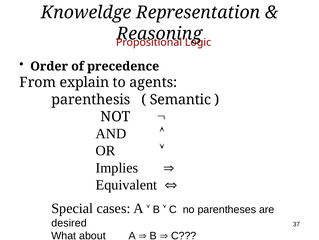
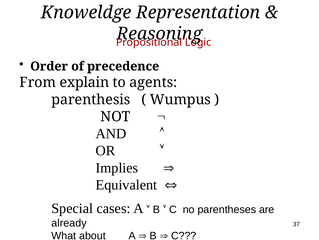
Semantic: Semantic -> Wumpus (180, 99)
desired: desired -> already (69, 222)
